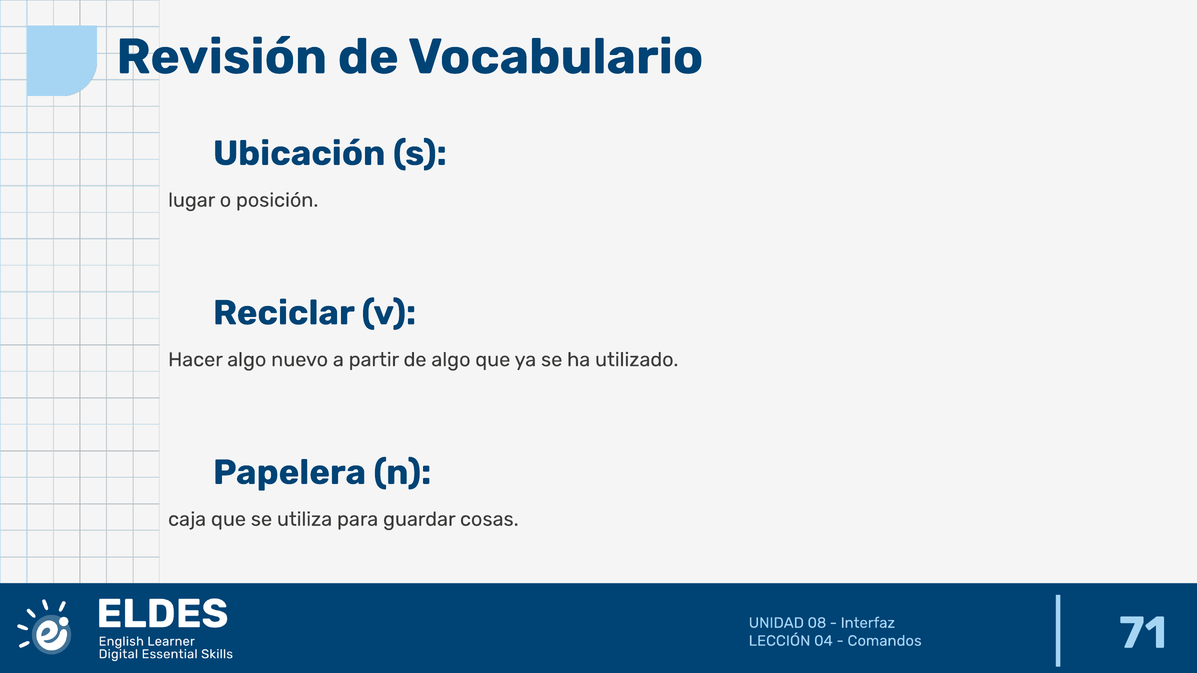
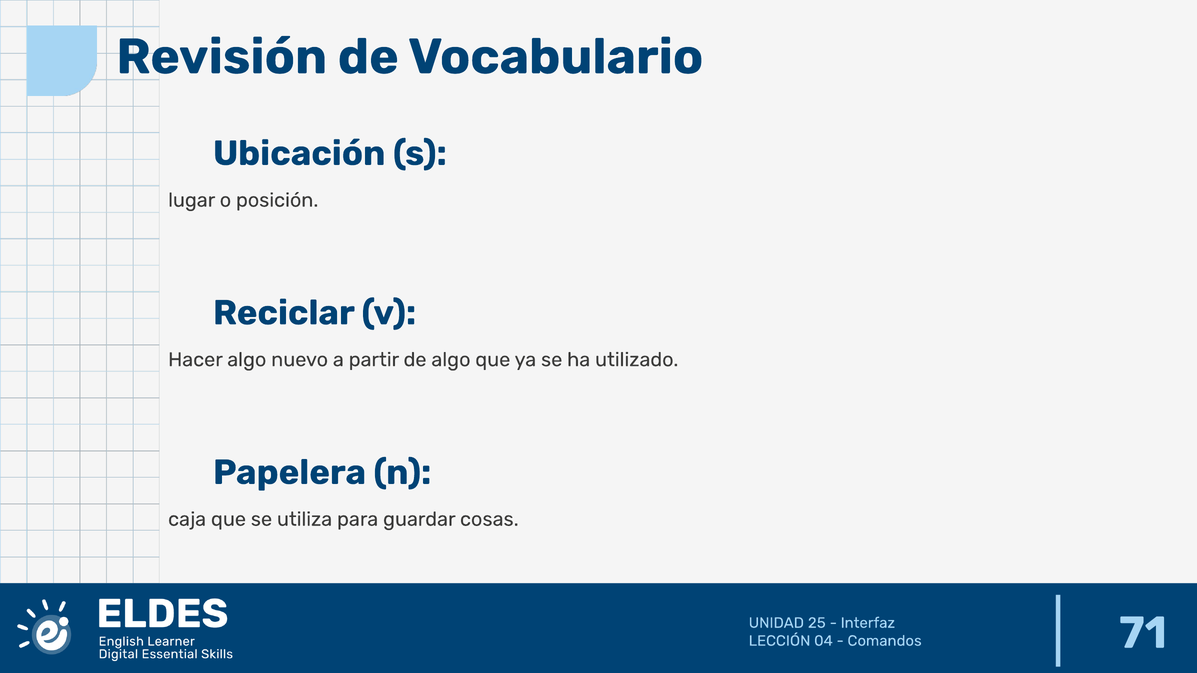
08: 08 -> 25 (817, 623)
